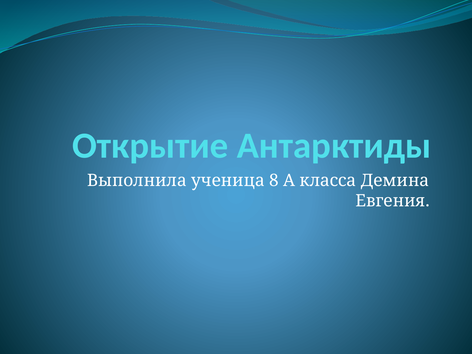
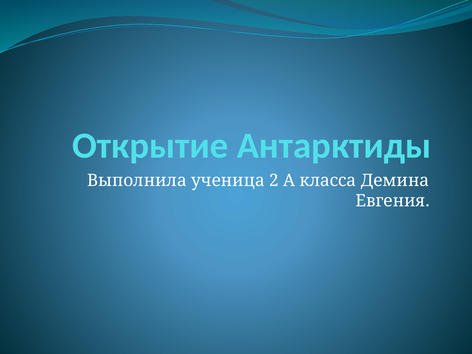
8: 8 -> 2 (274, 180)
